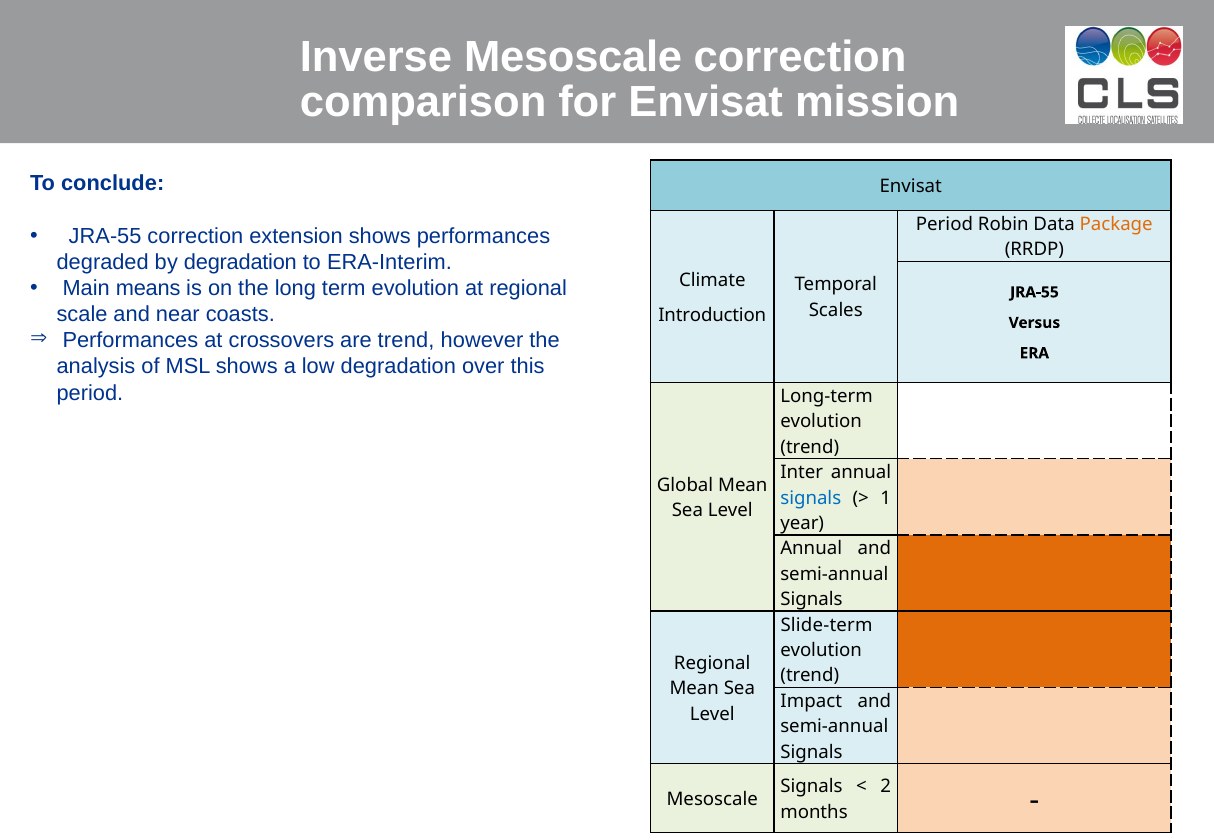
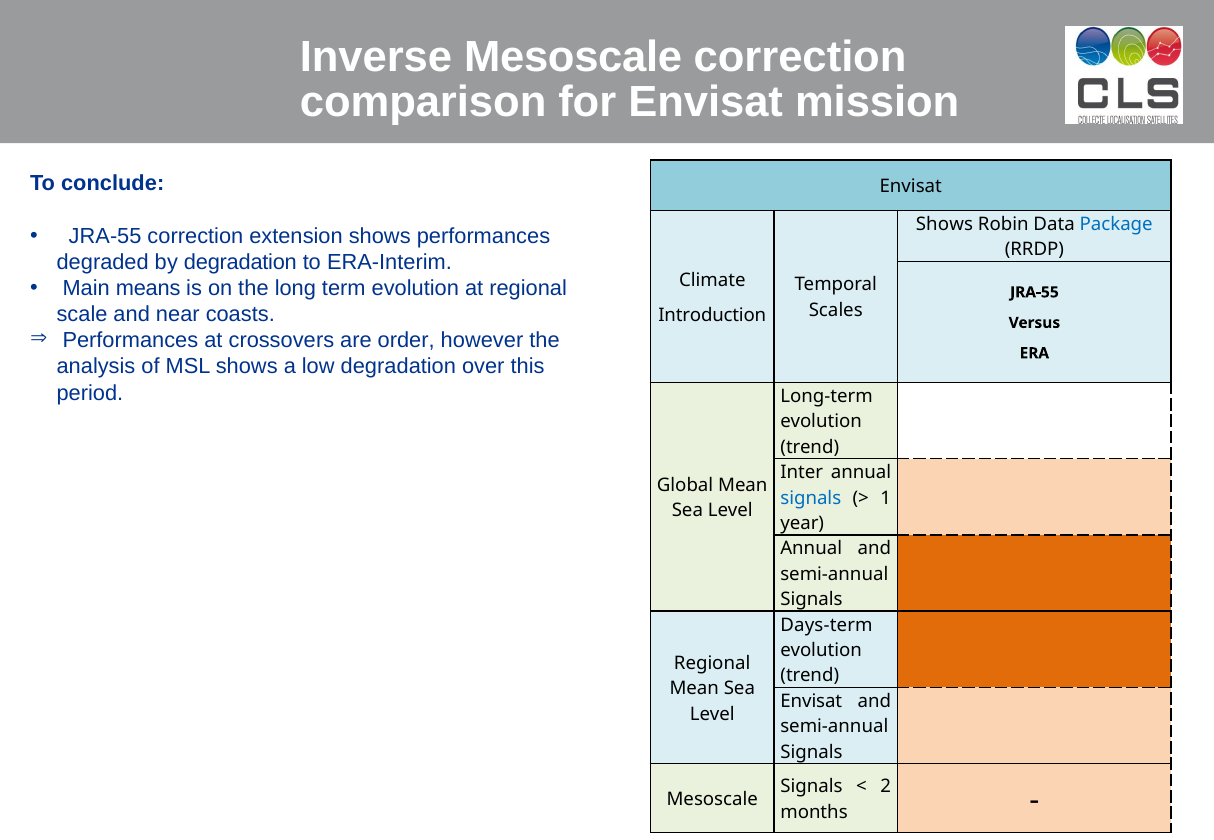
Period: Period -> Shows (944, 224)
Package colour: orange -> blue (1116, 224)
are trend: trend -> order (406, 341)
Slide-term: Slide-term -> Days-term (827, 625)
Impact: Impact -> Envisat (811, 702)
